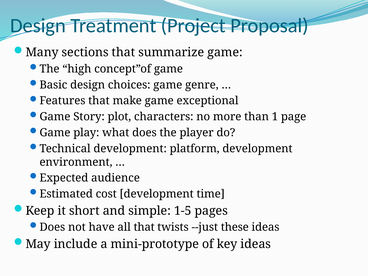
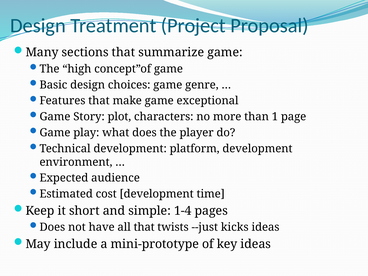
1-5: 1-5 -> 1-4 (183, 211)
these: these -> kicks (235, 227)
